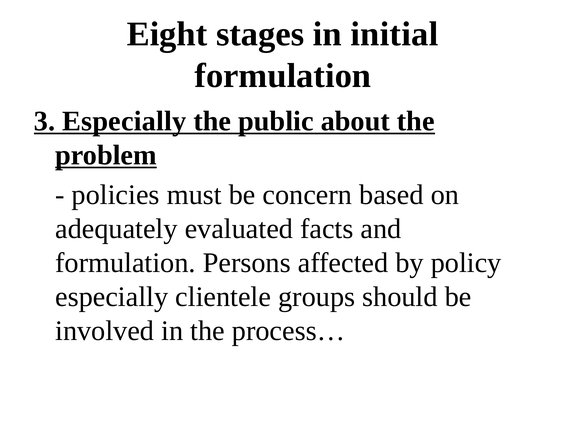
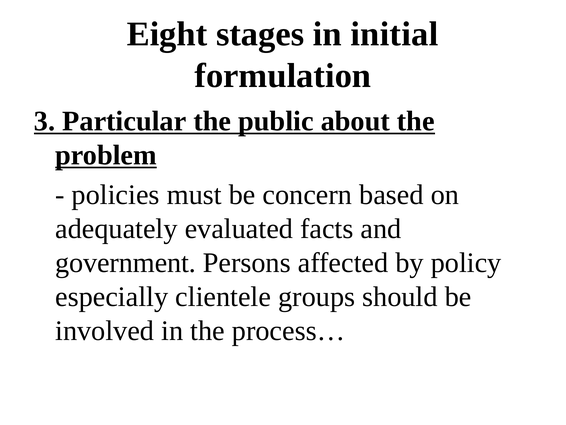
3 Especially: Especially -> Particular (124, 121)
formulation: formulation -> government (126, 262)
